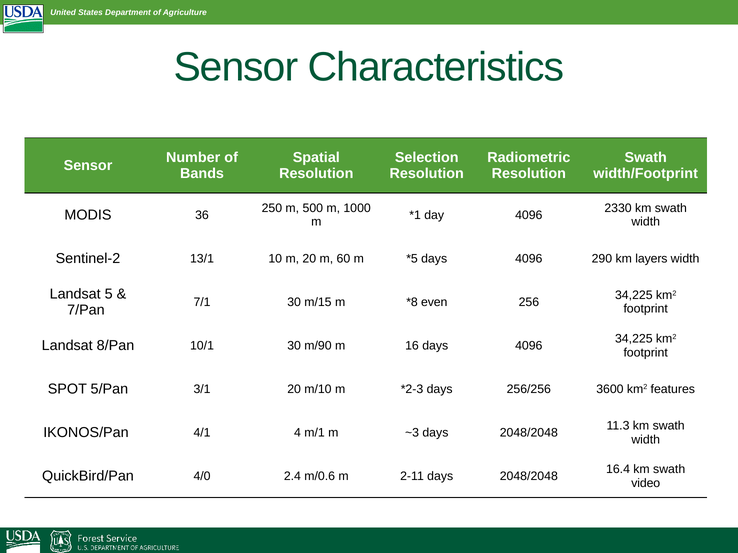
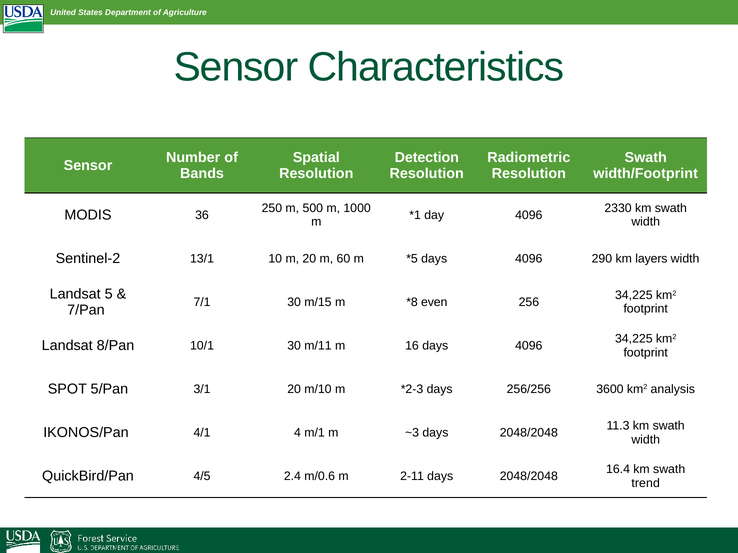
Selection: Selection -> Detection (427, 158)
m/90: m/90 -> m/11 (318, 346)
features: features -> analysis (673, 389)
4/0: 4/0 -> 4/5 (202, 477)
video: video -> trend (646, 483)
